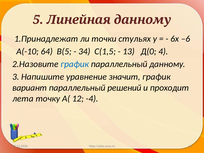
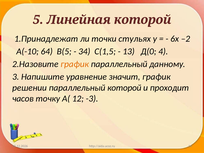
Линейная данному: данному -> которой (143, 20)
–6: –6 -> –2 (186, 39)
график colour: blue -> orange (75, 64)
вариант: вариант -> решении (30, 88)
параллельный решений: решений -> которой (124, 88)
лета: лета -> часов (23, 99)
-4: -4 -> -3 (92, 99)
